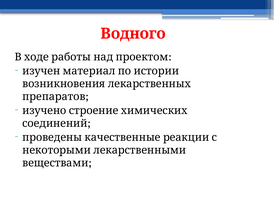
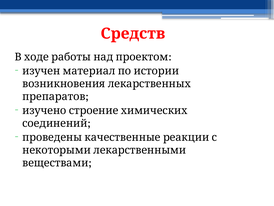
Водного: Водного -> Средств (133, 33)
